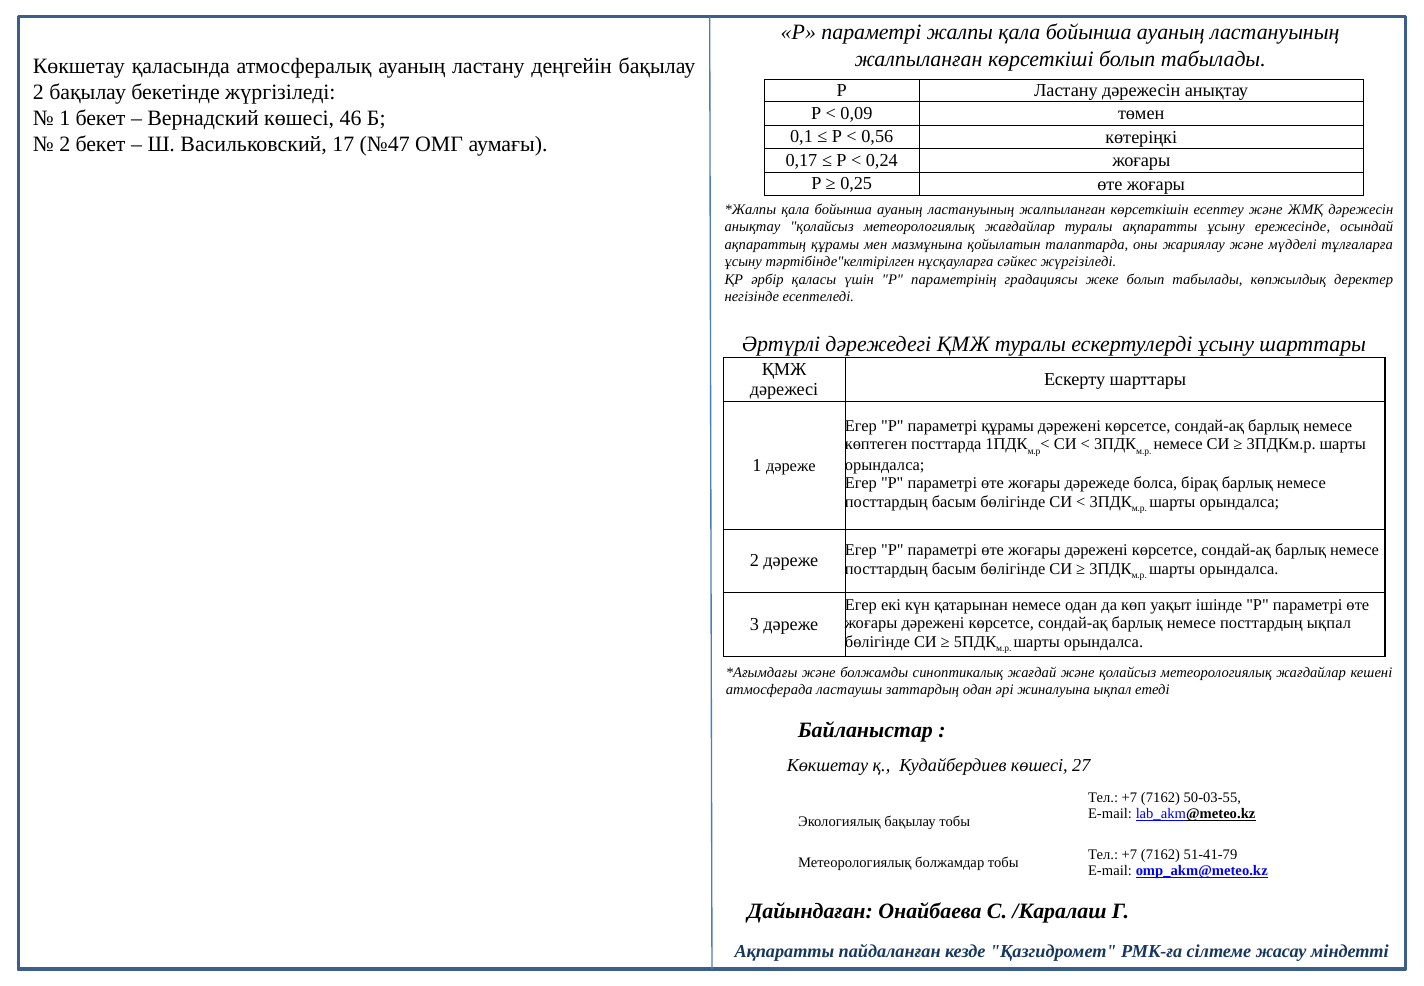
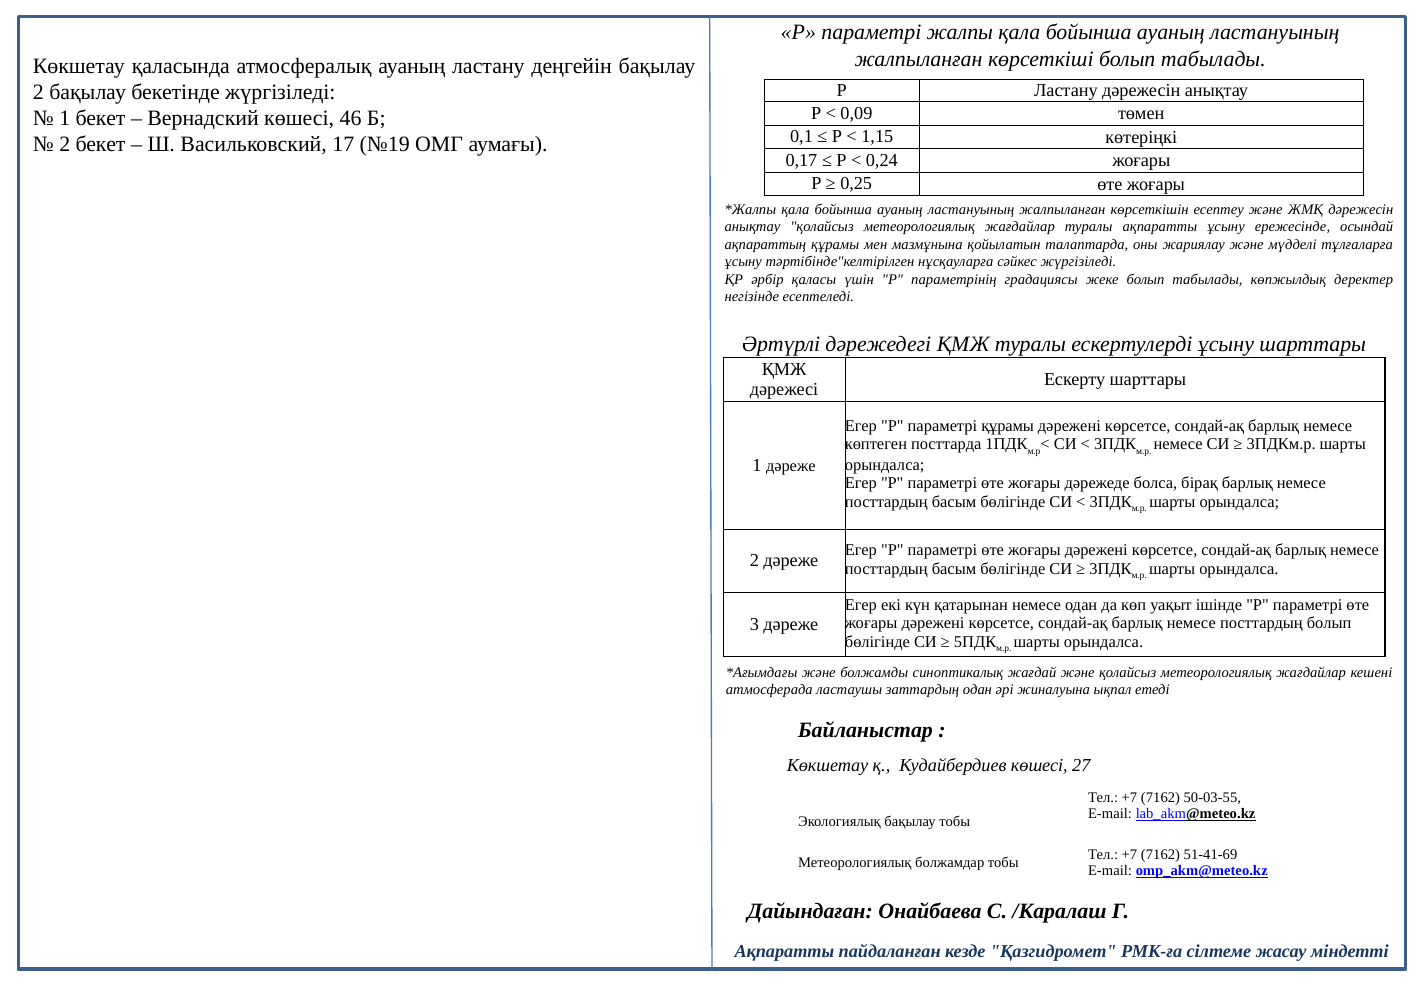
0,56: 0,56 -> 1,15 (877, 137)
№47: №47 -> №19 (385, 145)
посттардың ықпал: ықпал -> болып (1329, 623)
51-41-79: 51-41-79 -> 51-41-69 (1211, 855)
